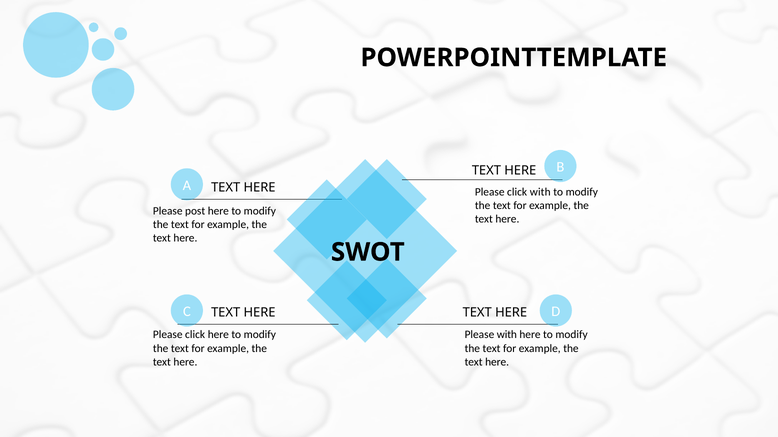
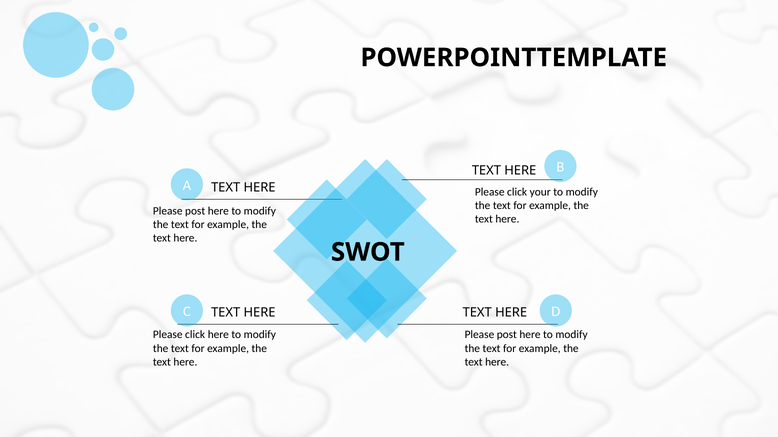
click with: with -> your (540, 192)
with: with -> post (507, 335)
